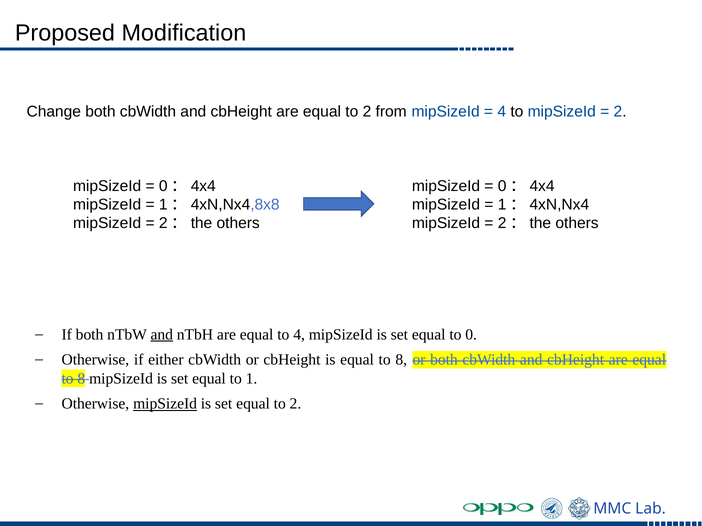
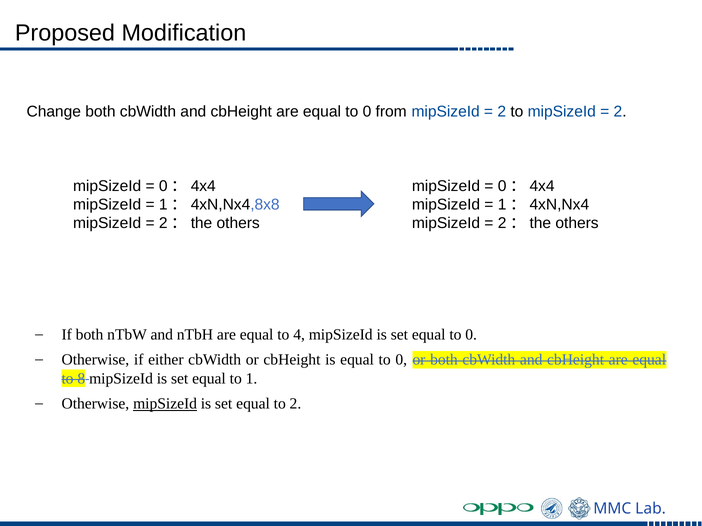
are equal to 2: 2 -> 0 (367, 112)
4: 4 -> 2 (502, 112)
and underline: present -> none (162, 335)
is equal to 8: 8 -> 0 (401, 360)
